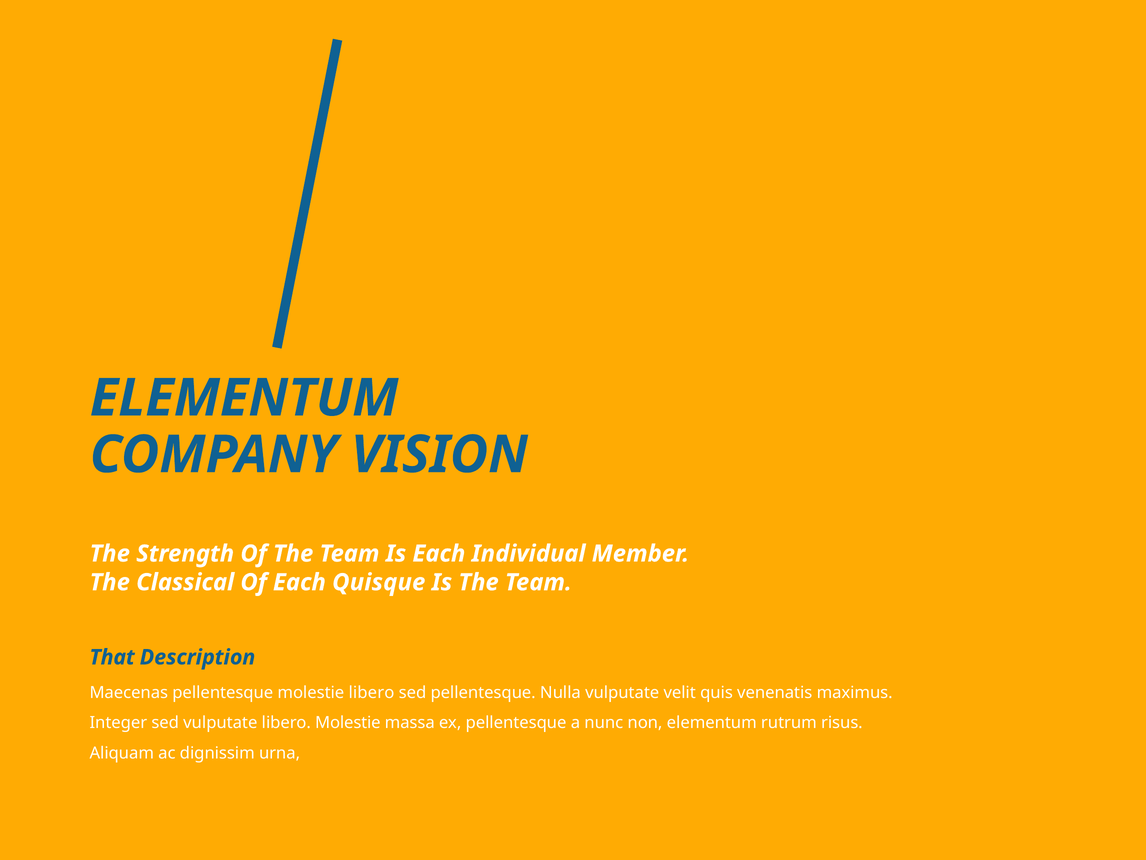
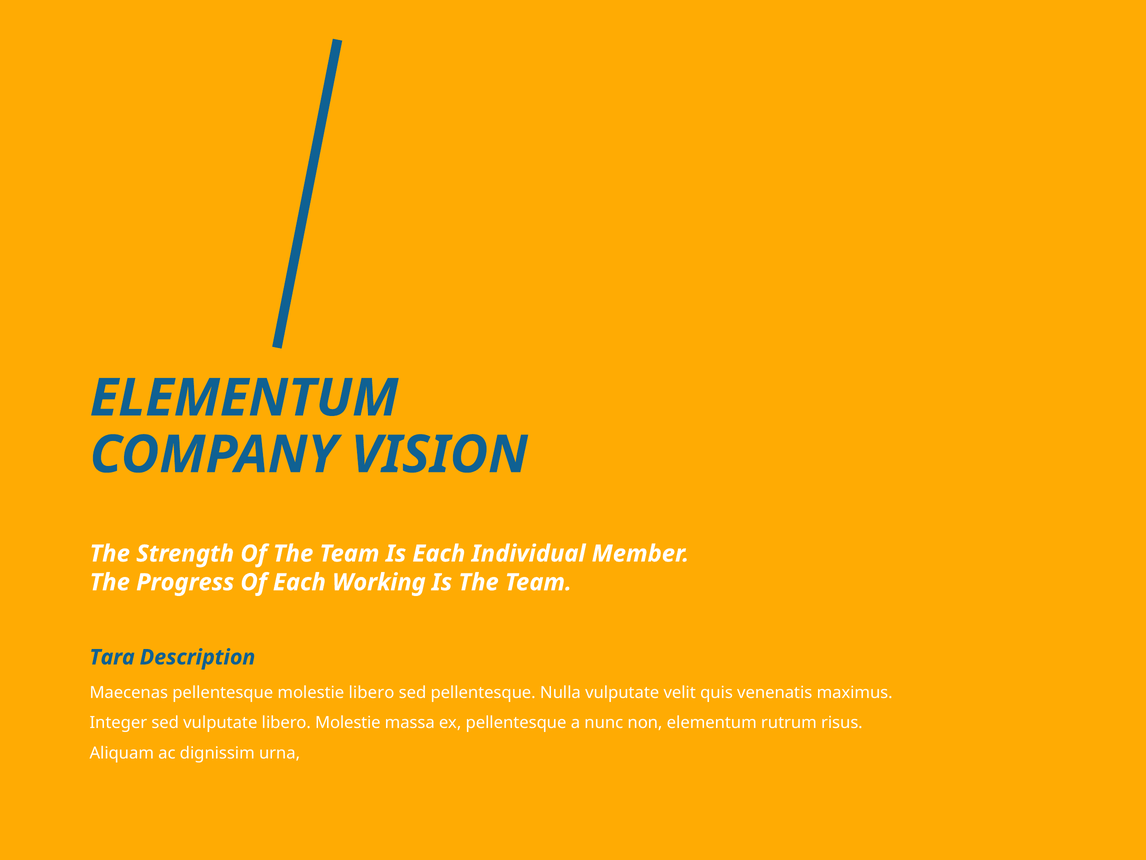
Classical: Classical -> Progress (185, 582)
Quisque: Quisque -> Working (379, 582)
That: That -> Tara (112, 657)
